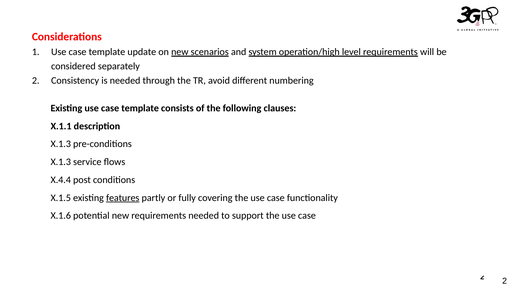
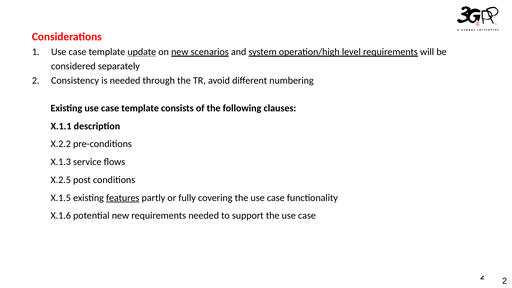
update underline: none -> present (142, 52)
X.1.3: X.1.3 -> X.2.2 (61, 144)
X.4.4: X.4.4 -> X.2.5 (61, 180)
